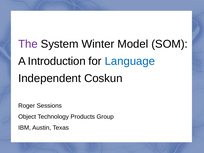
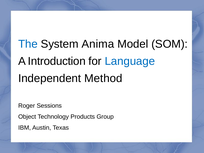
The colour: purple -> blue (28, 44)
Winter: Winter -> Anima (98, 44)
Coskun: Coskun -> Method (103, 78)
